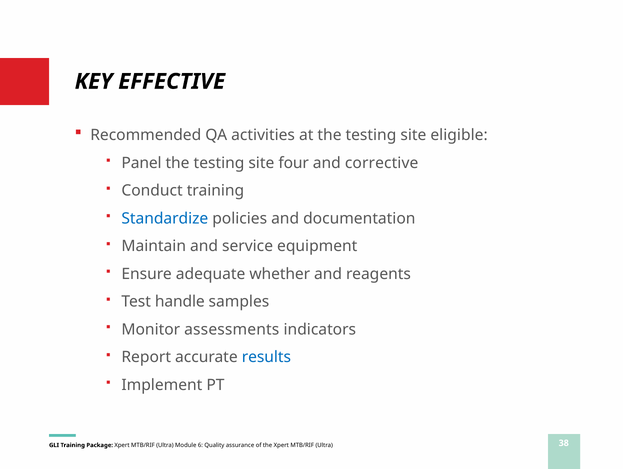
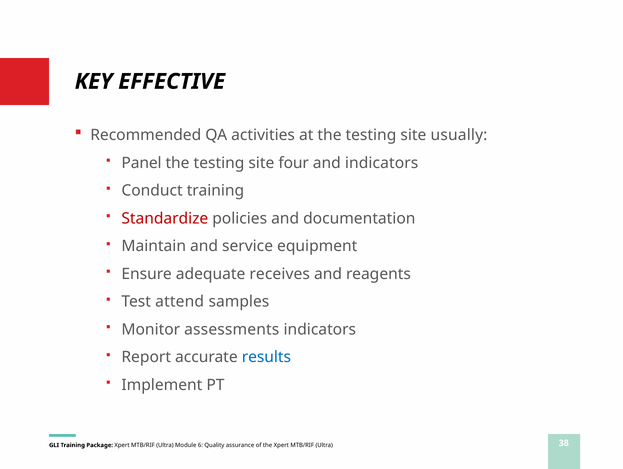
eligible: eligible -> usually (459, 135)
and corrective: corrective -> indicators (382, 163)
Standardize colour: blue -> red (165, 218)
whether: whether -> receives (280, 274)
handle: handle -> attend (180, 302)
